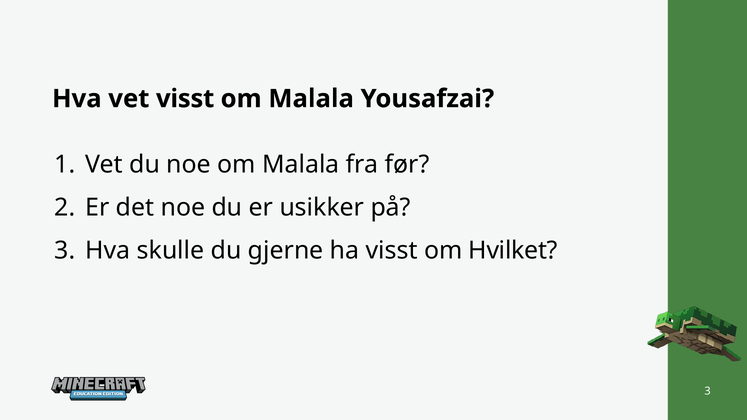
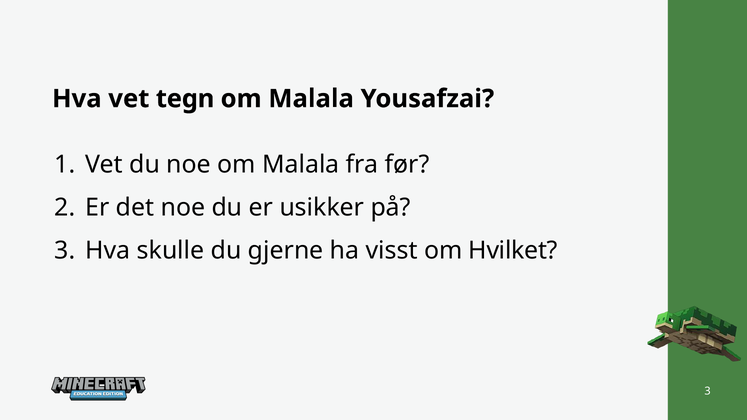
vet visst: visst -> tegn (185, 99)
